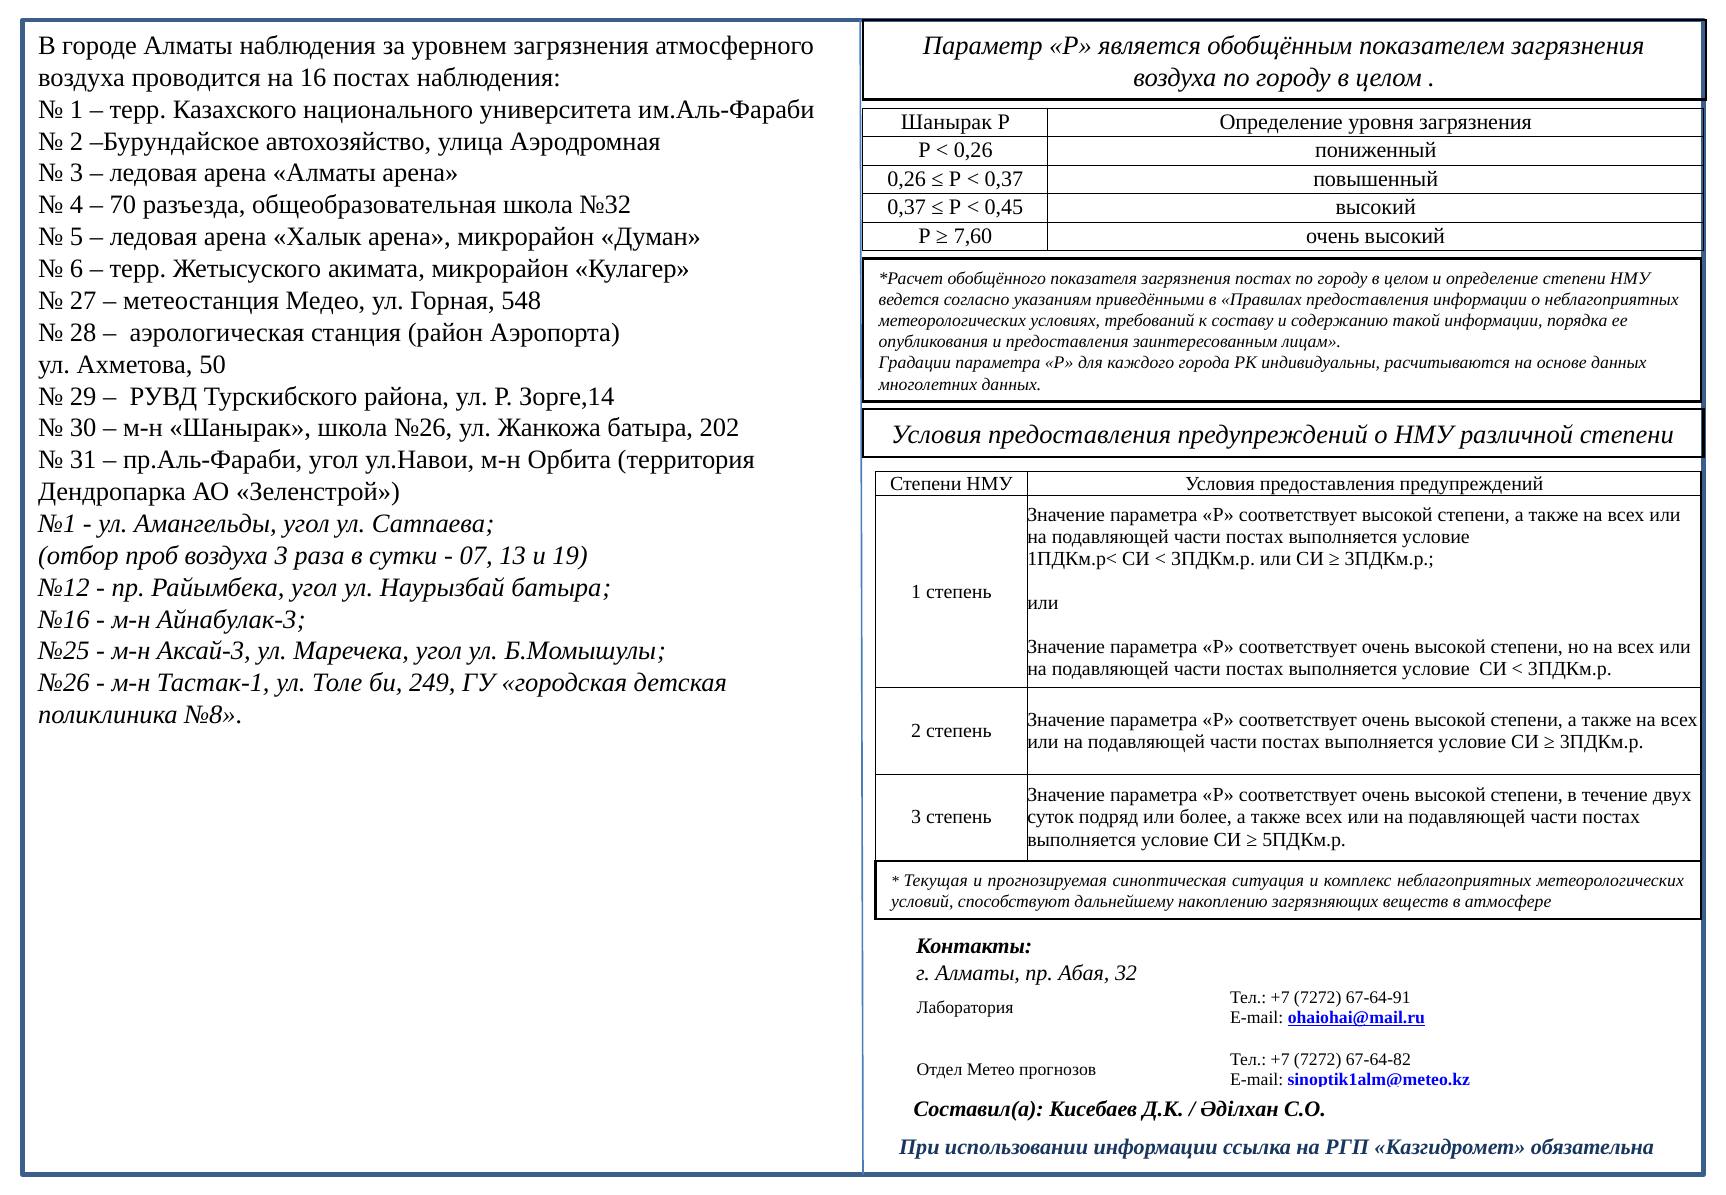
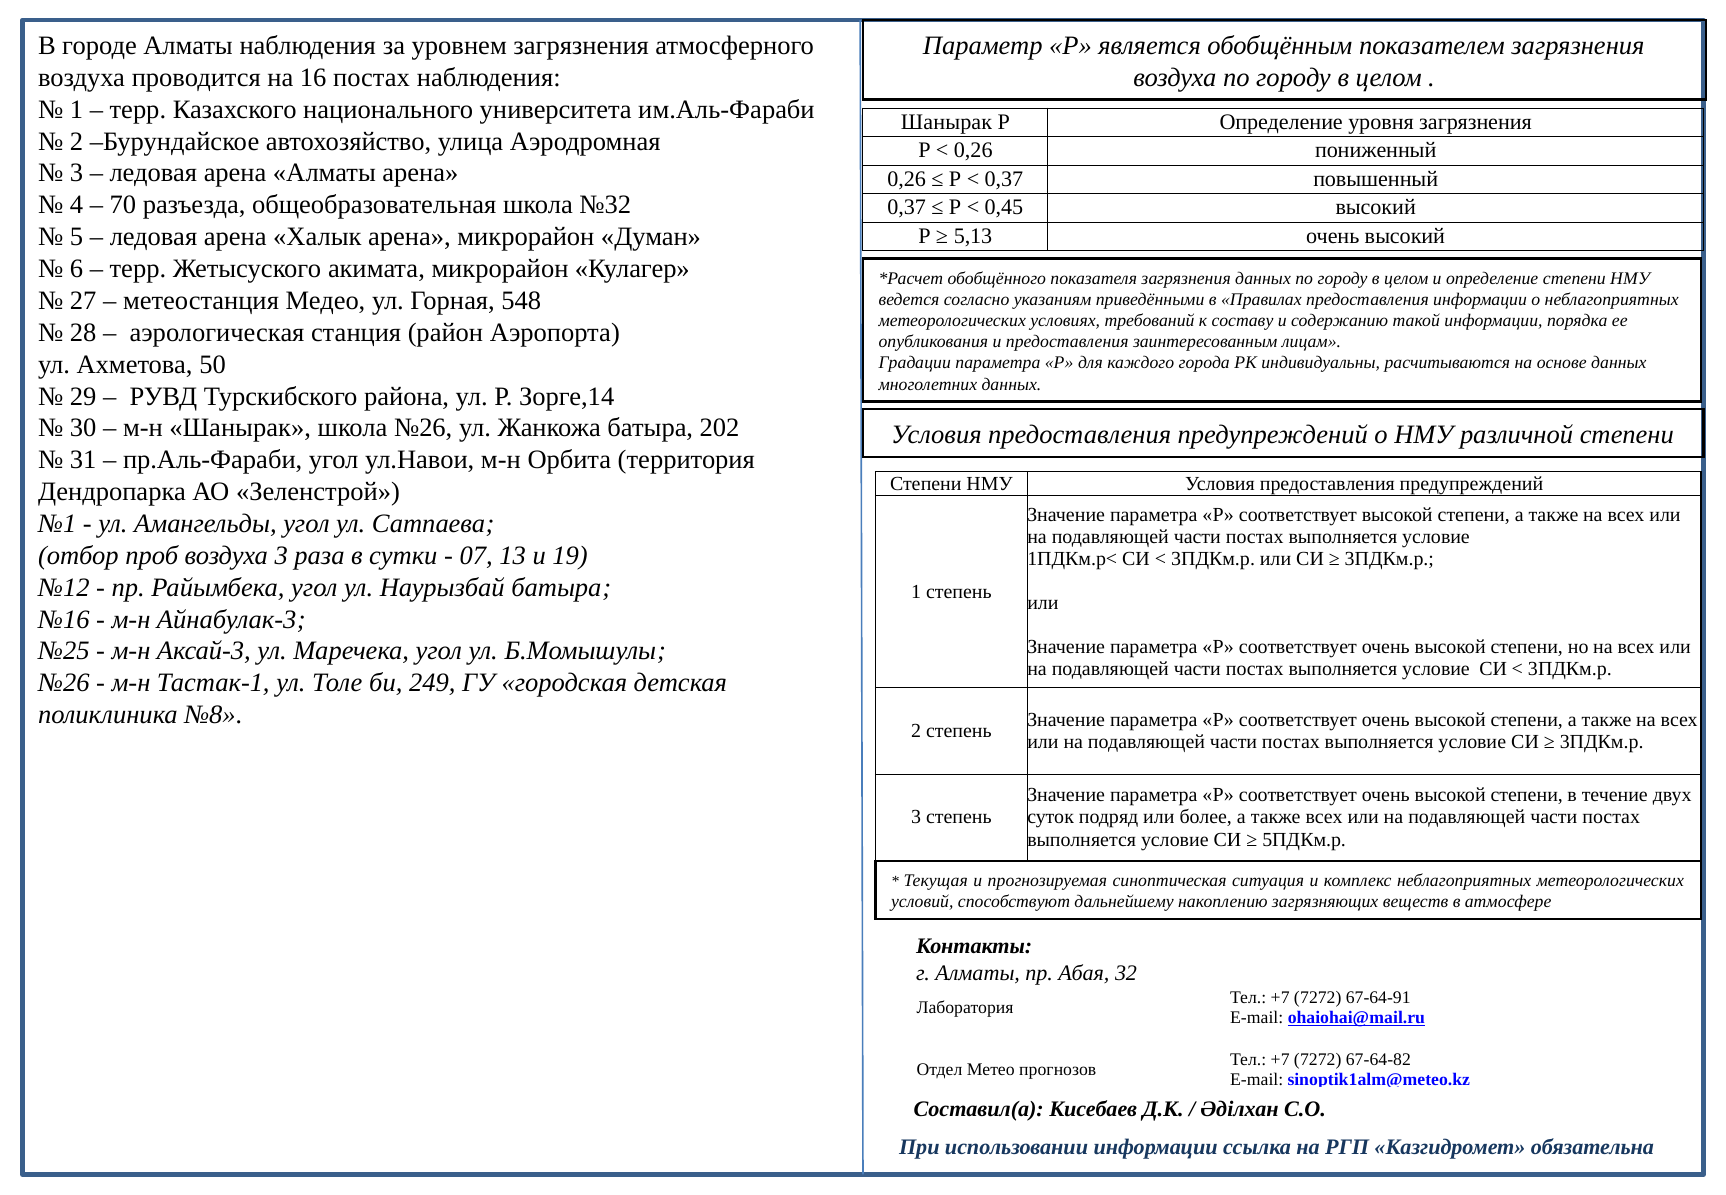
7,60: 7,60 -> 5,13 (973, 236)
загрязнения постах: постах -> данных (1263, 278)
